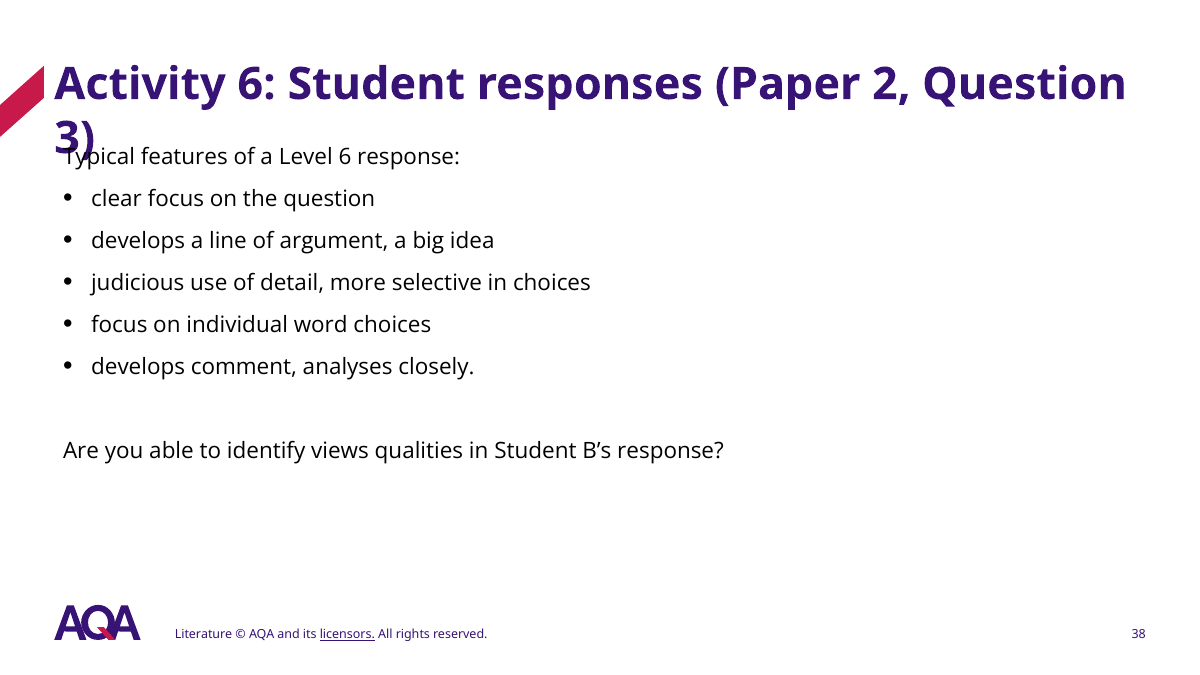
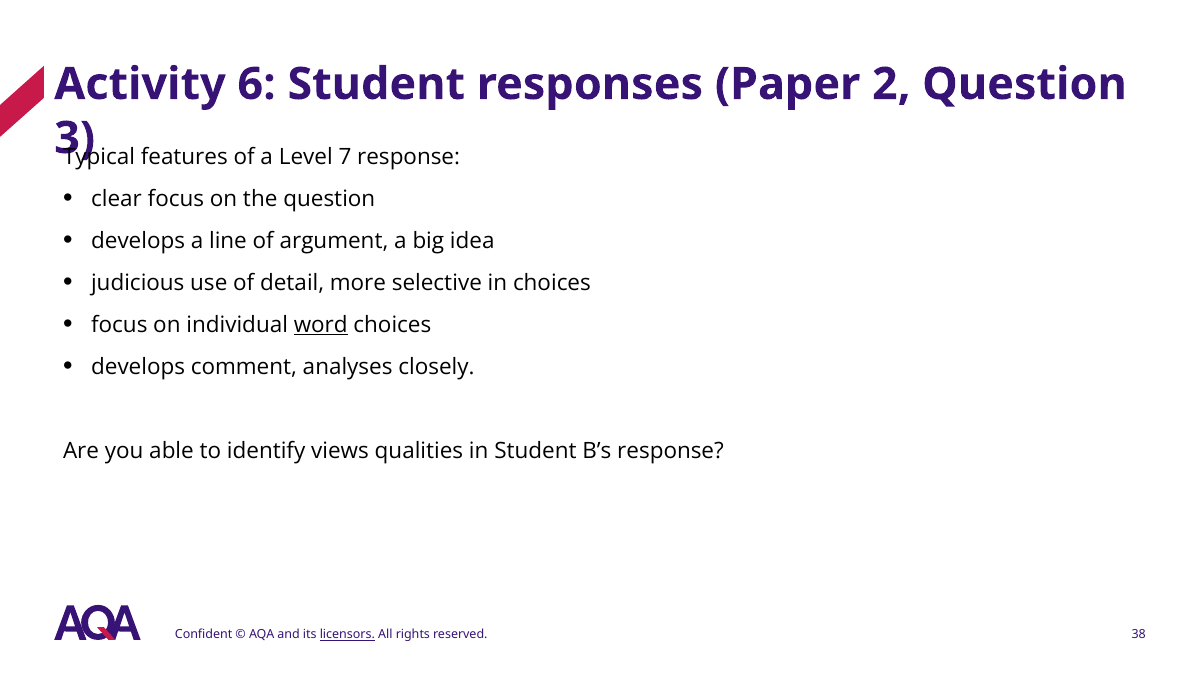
Level 6: 6 -> 7 (345, 157)
word underline: none -> present (321, 325)
Literature: Literature -> Confident (204, 635)
